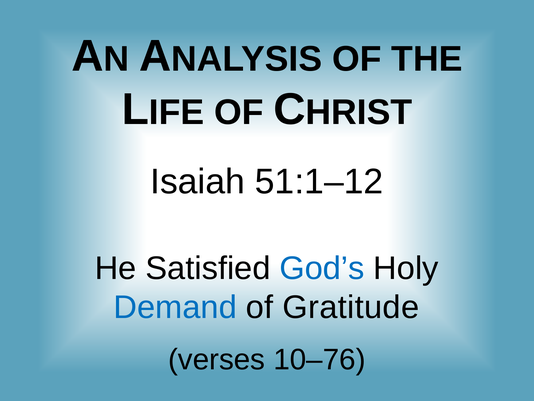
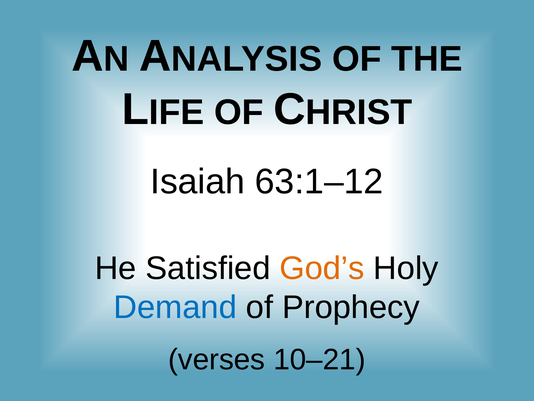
51:1–12: 51:1–12 -> 63:1–12 (319, 182)
God’s colour: blue -> orange (322, 268)
Gratitude: Gratitude -> Prophecy (351, 307)
10–76: 10–76 -> 10–21 (319, 359)
